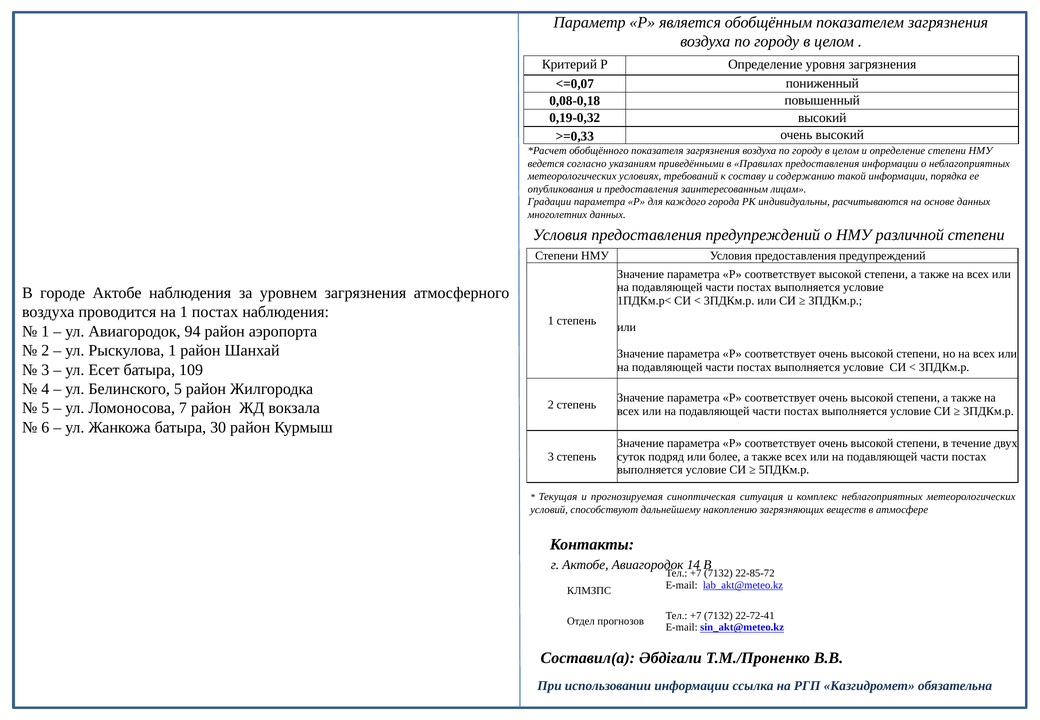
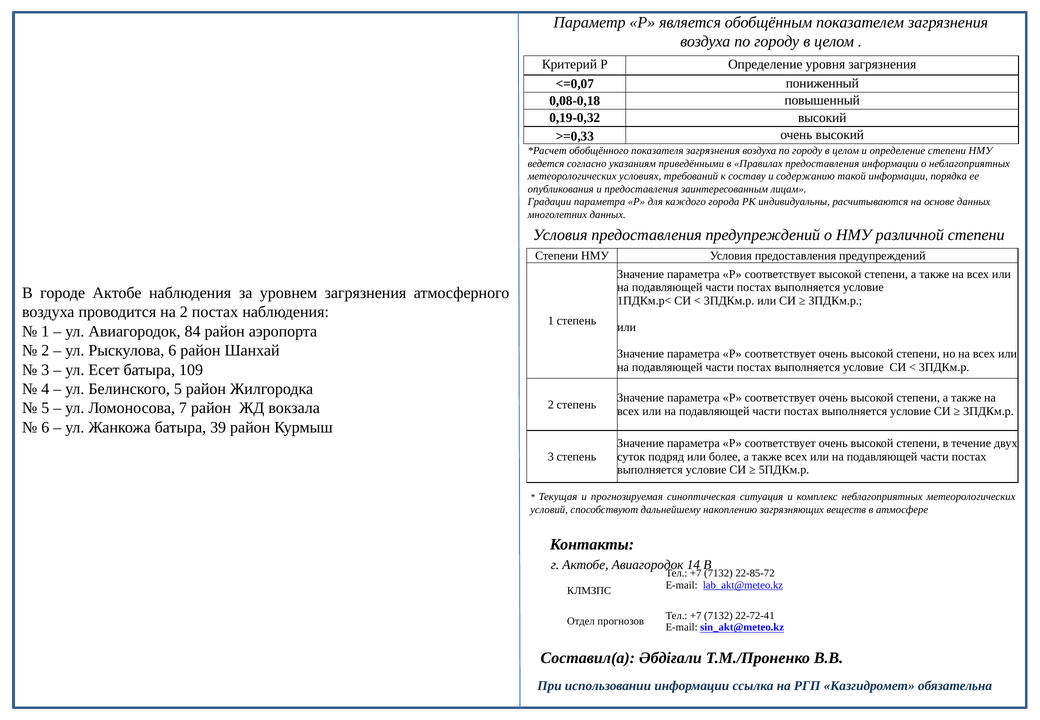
на 1: 1 -> 2 (184, 312)
94: 94 -> 84 (193, 331)
Рыскулова 1: 1 -> 6 (172, 351)
30: 30 -> 39 (218, 427)
